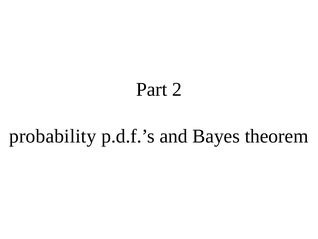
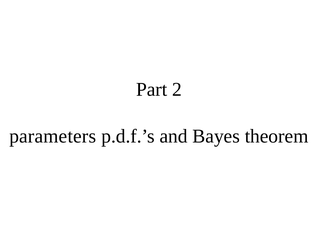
probability: probability -> parameters (53, 136)
